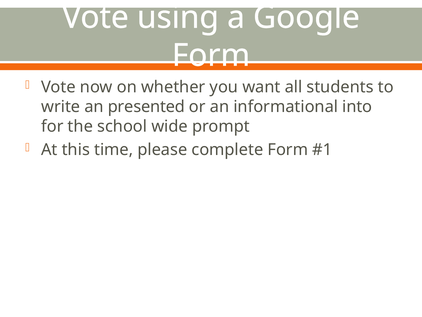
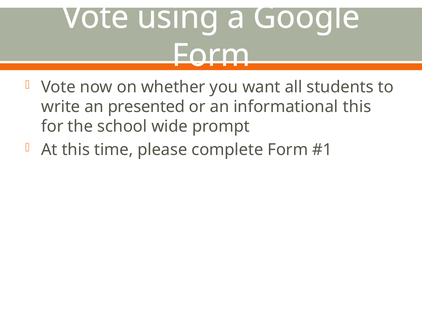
informational into: into -> this (357, 107)
